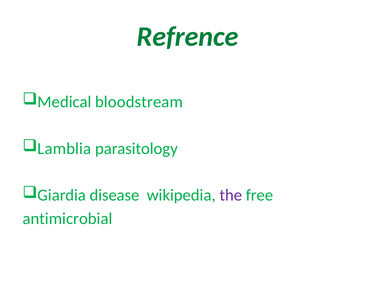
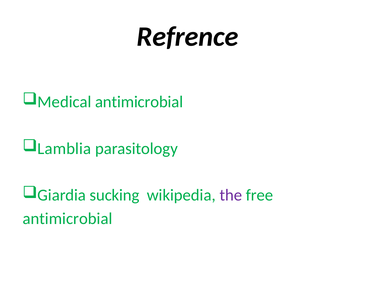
Refrence colour: green -> black (188, 37)
Medical bloodstream: bloodstream -> antimicrobial (139, 102)
disease: disease -> sucking (115, 195)
